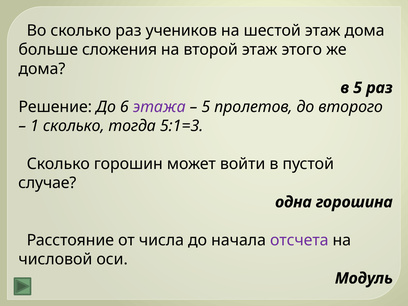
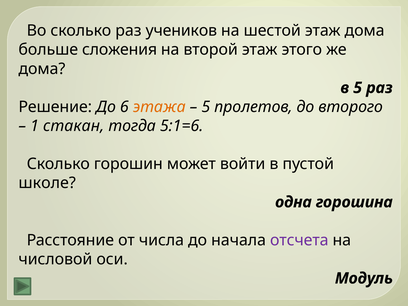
этажа colour: purple -> orange (159, 107)
1 сколько: сколько -> стакан (74, 126)
5:1=3: 5:1=3 -> 5:1=6 (182, 126)
случае: случае -> школе (47, 183)
